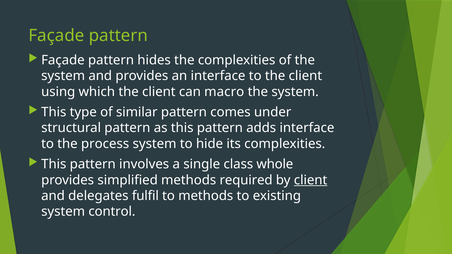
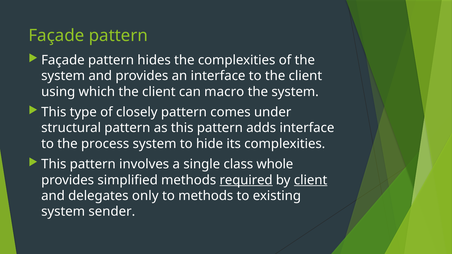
similar: similar -> closely (137, 112)
required underline: none -> present (246, 180)
fulfil: fulfil -> only (145, 196)
control: control -> sender (112, 212)
